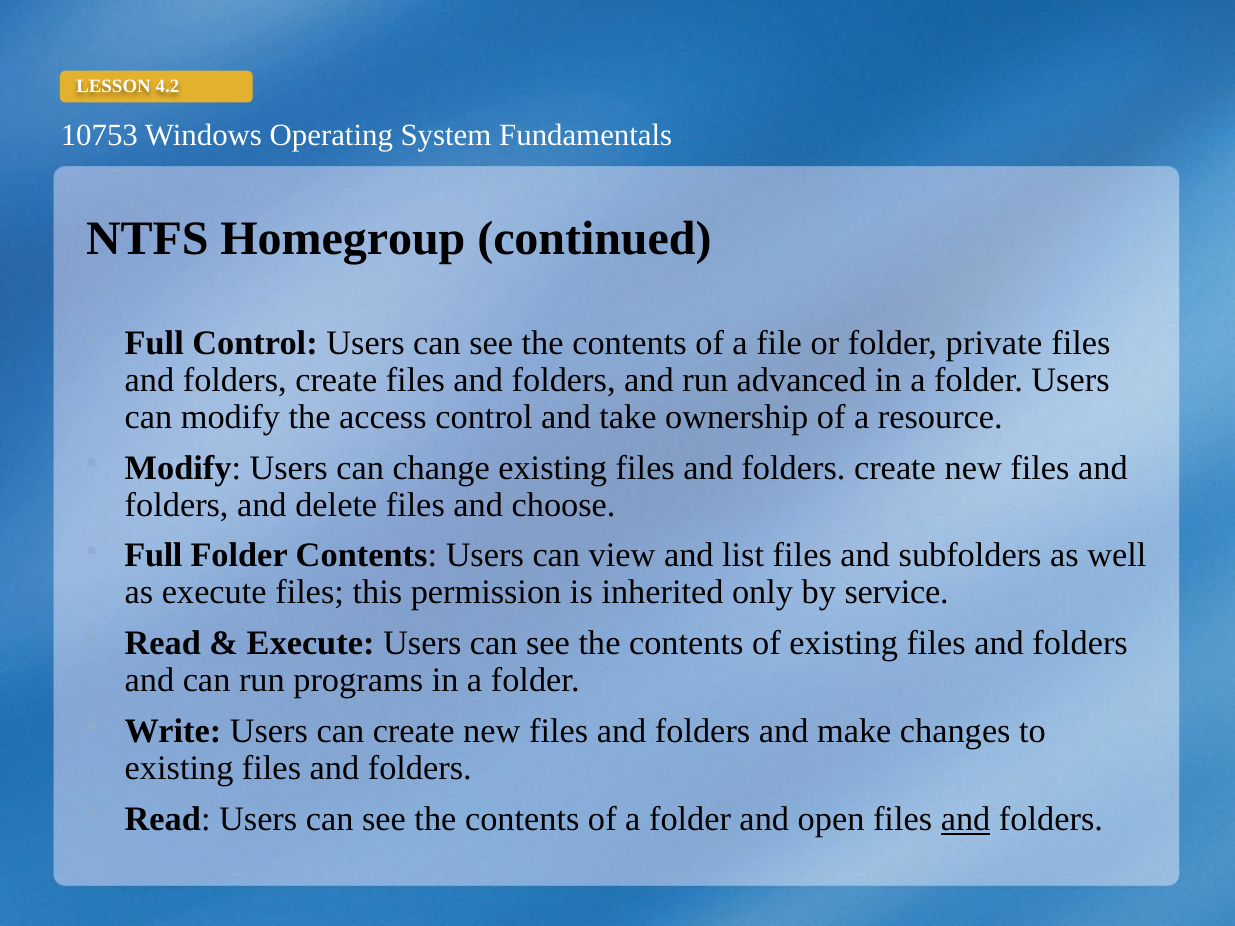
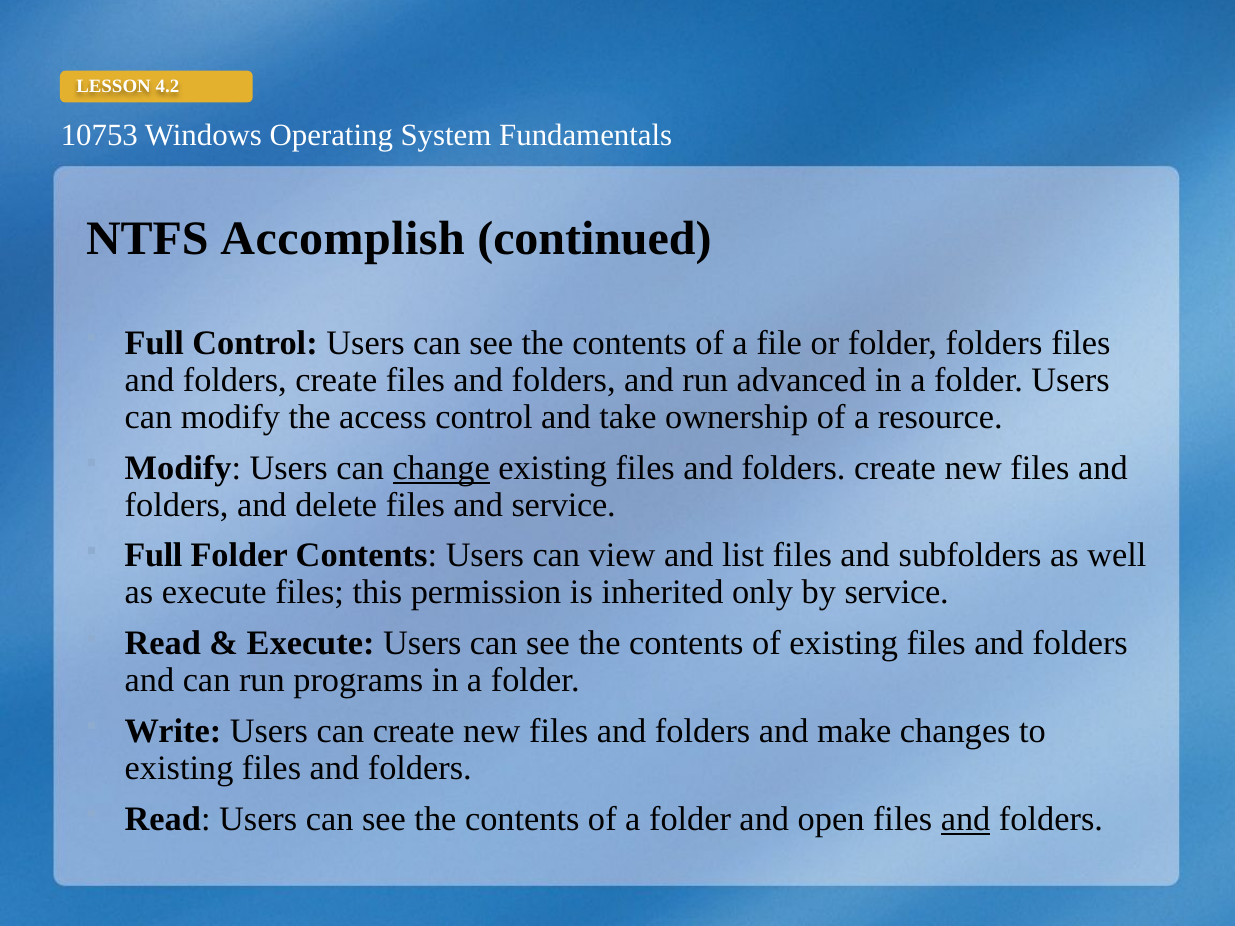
Homegroup: Homegroup -> Accomplish (343, 239)
folder private: private -> folders (994, 343)
change underline: none -> present (441, 468)
and choose: choose -> service (564, 505)
